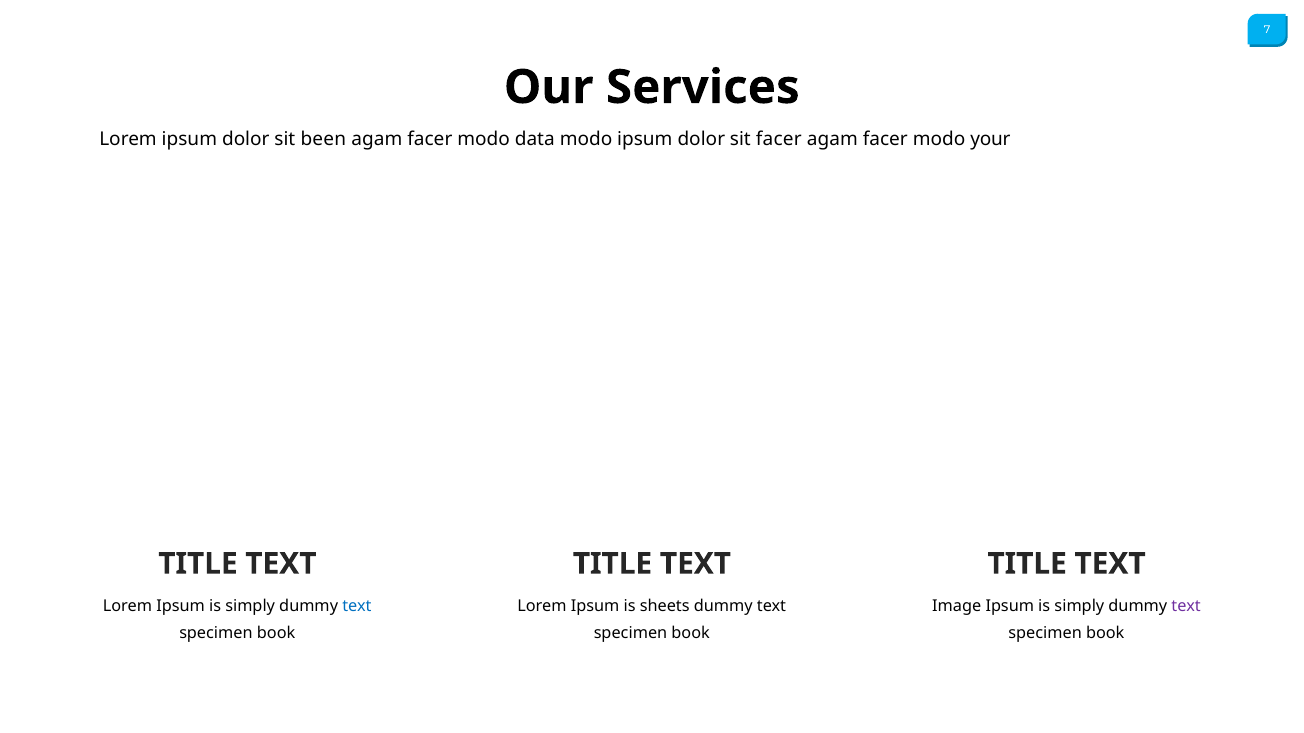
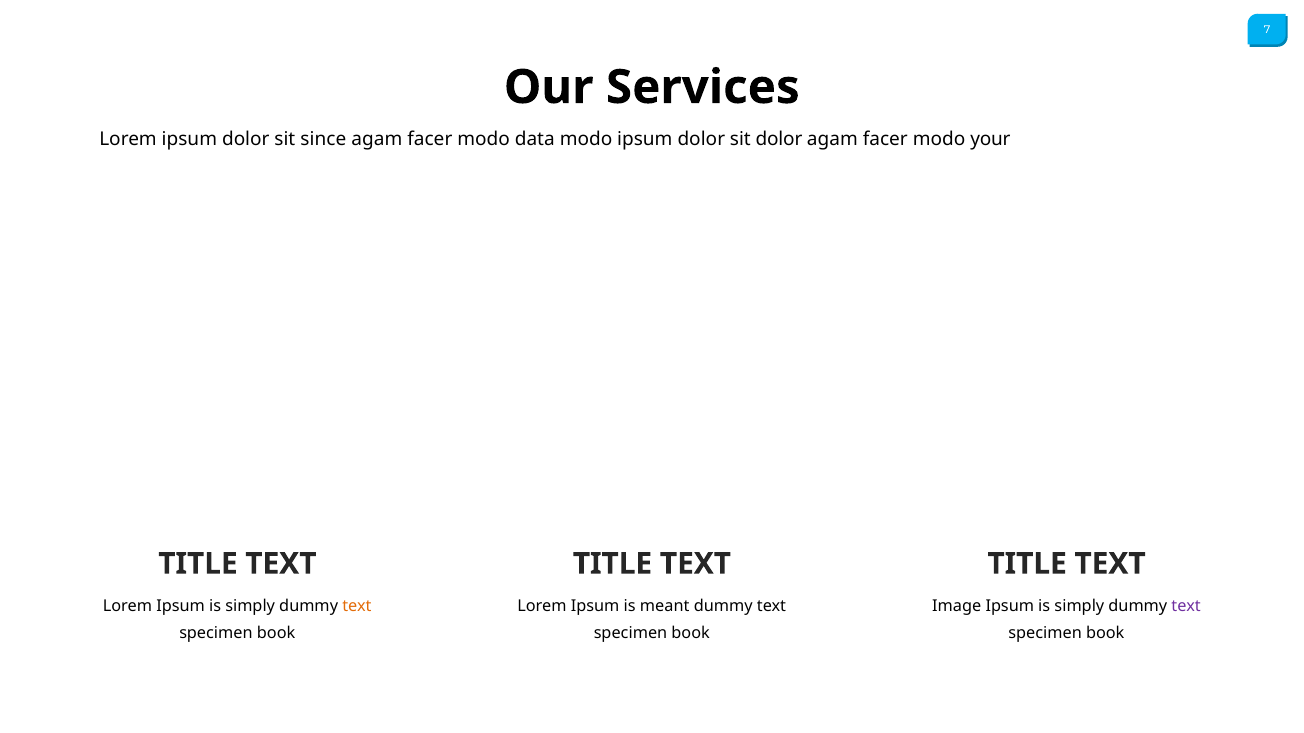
been: been -> since (323, 139)
sit facer: facer -> dolor (779, 139)
text colour: blue -> orange (357, 607)
sheets: sheets -> meant (665, 607)
